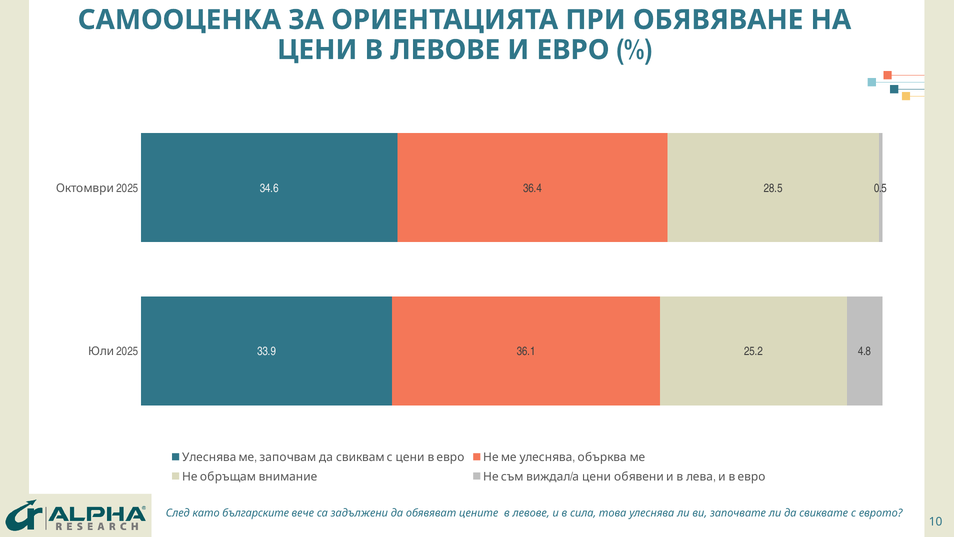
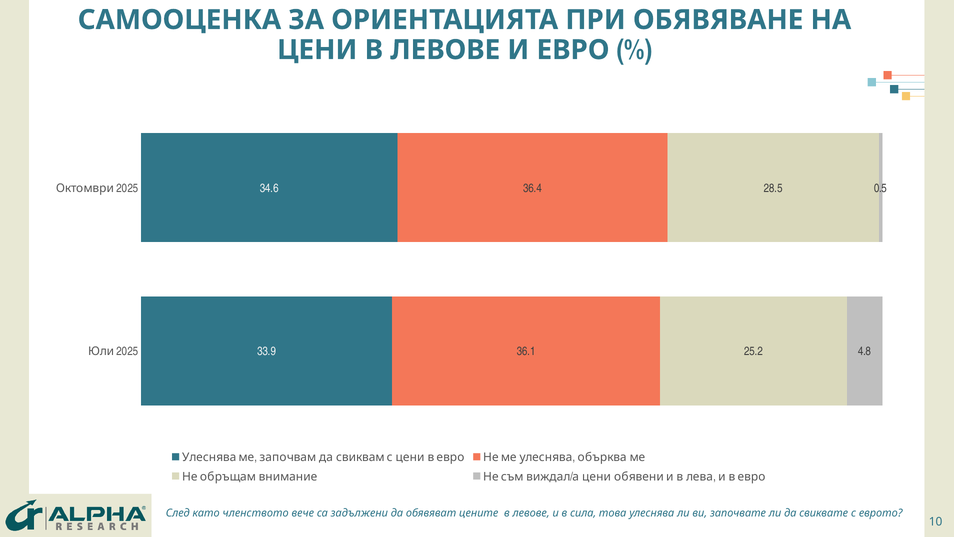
българските: българските -> членството (256, 513)
